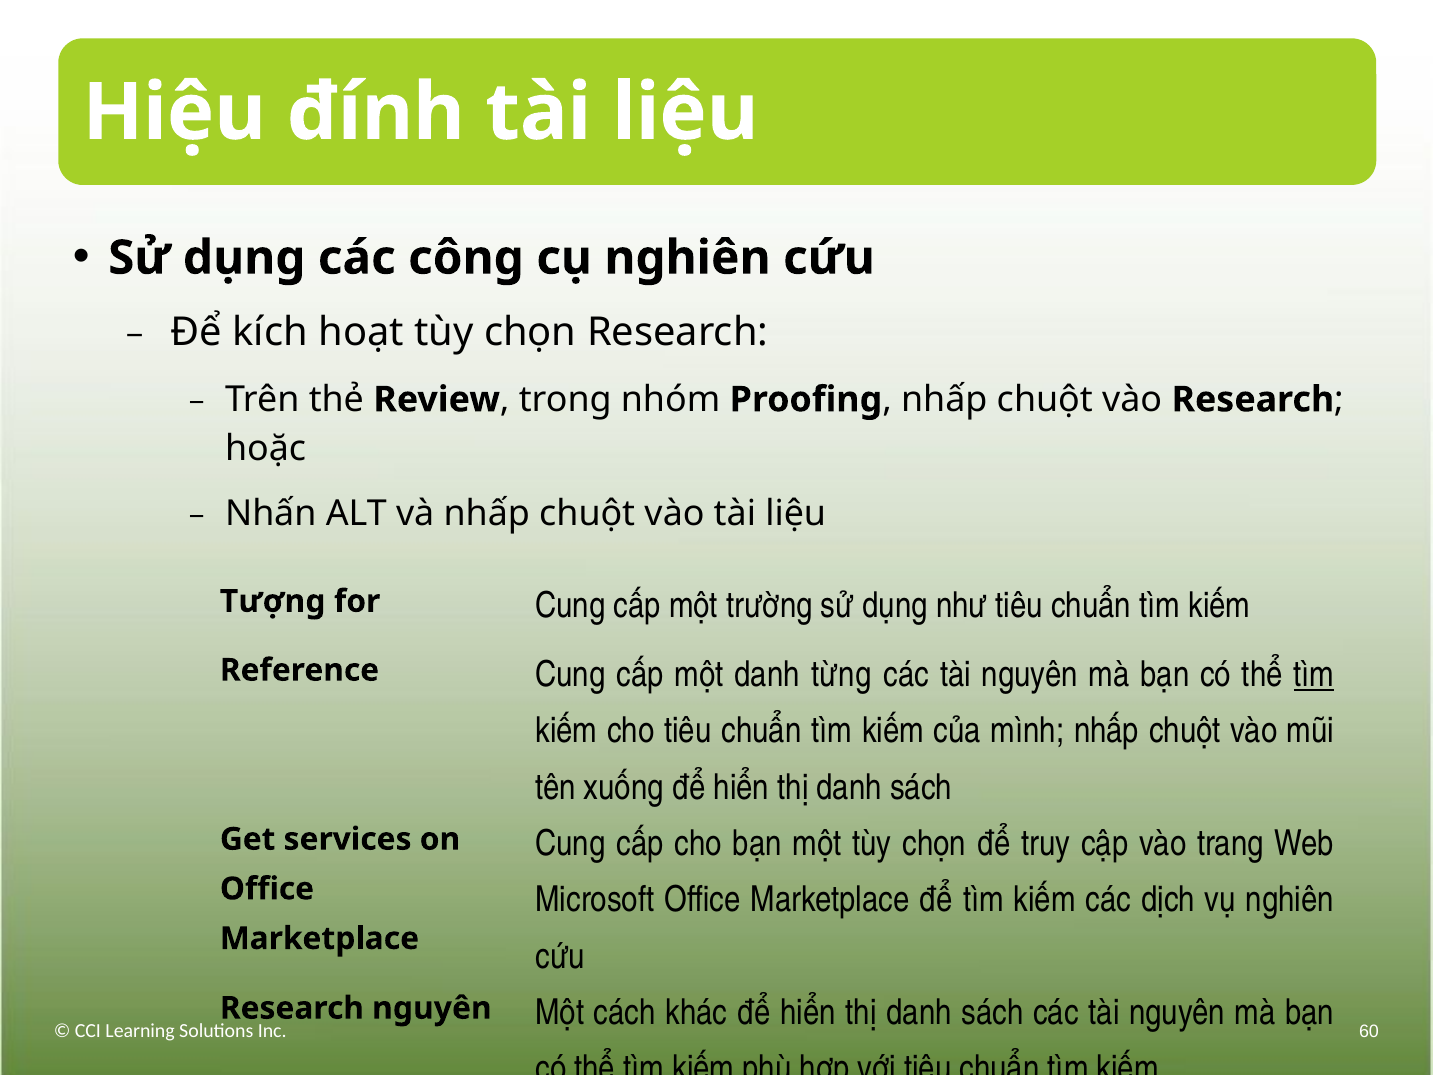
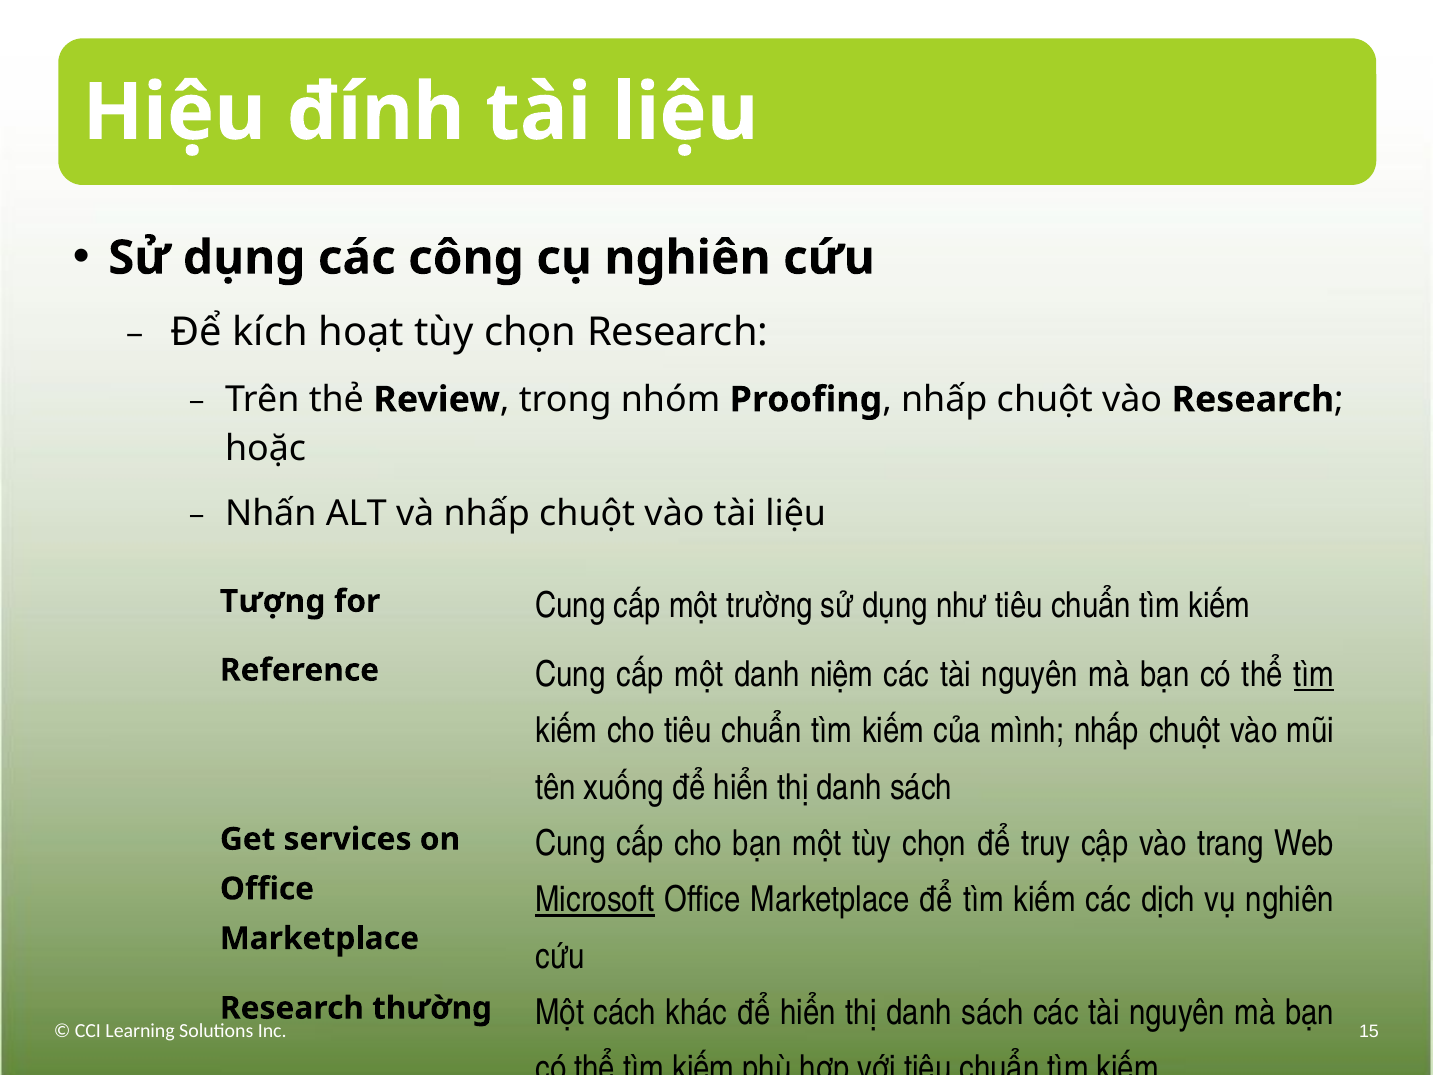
từng: từng -> niệm (842, 675)
Microsoft underline: none -> present (595, 900)
nguyên: nguyên -> thường (432, 1008)
60: 60 -> 15 (1369, 1031)
